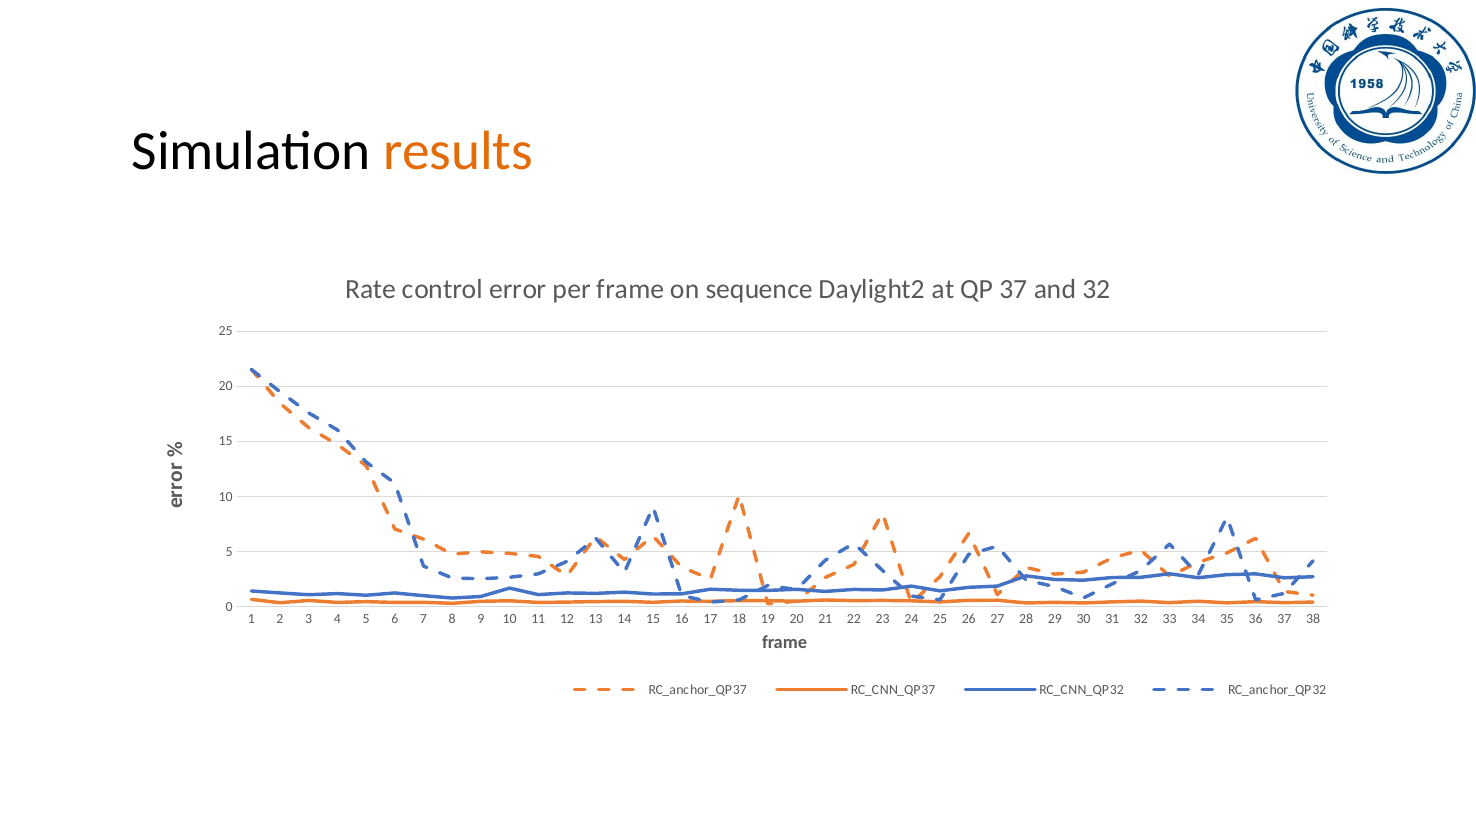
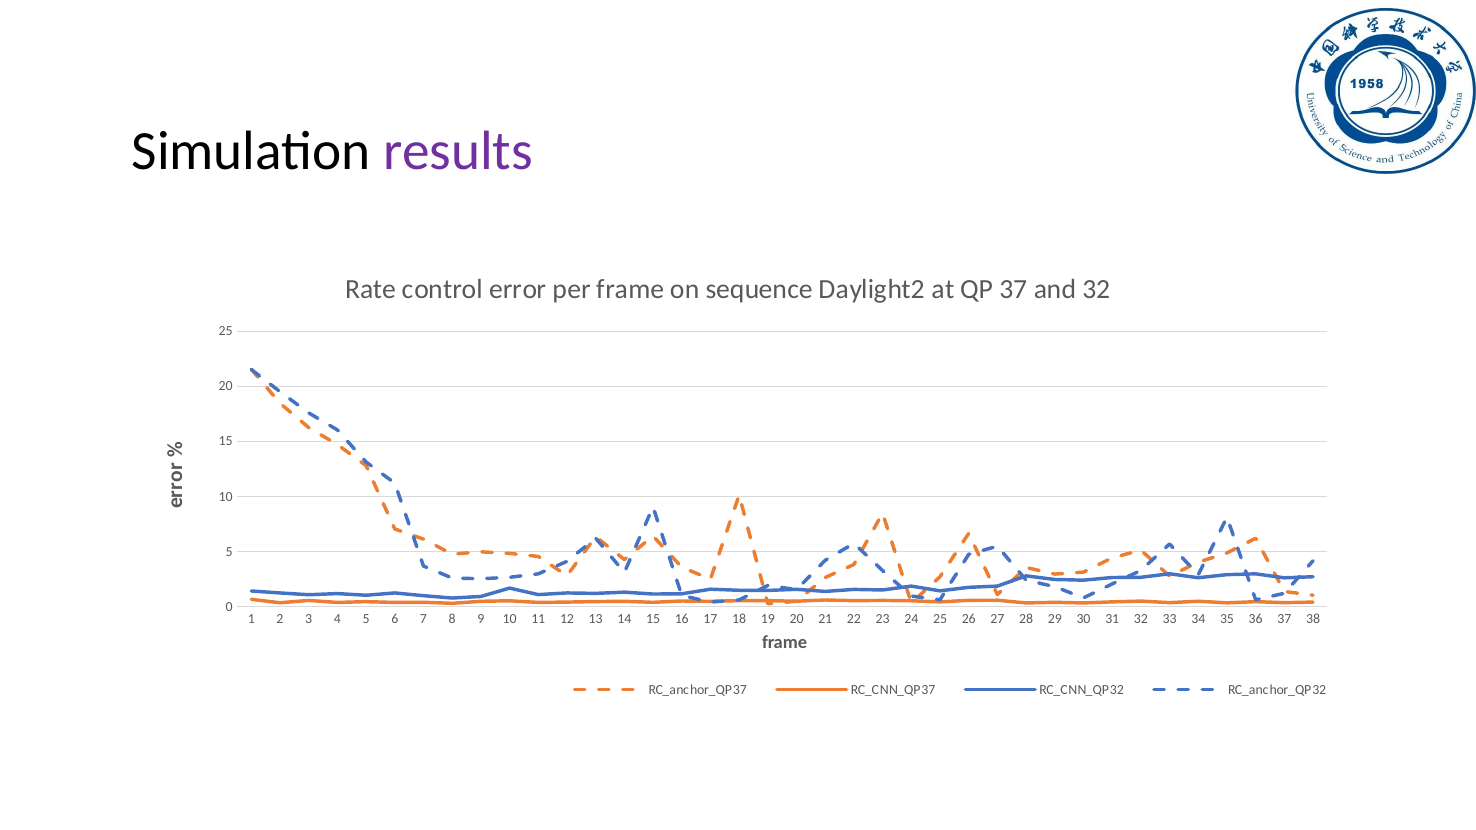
results colour: orange -> purple (458, 151)
